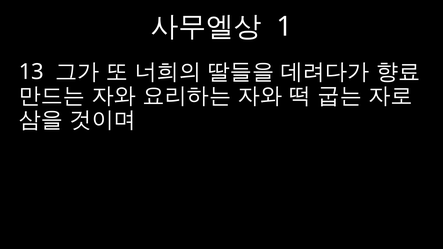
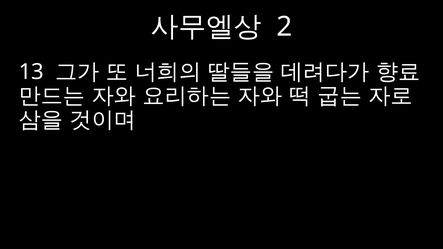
1: 1 -> 2 (284, 27)
